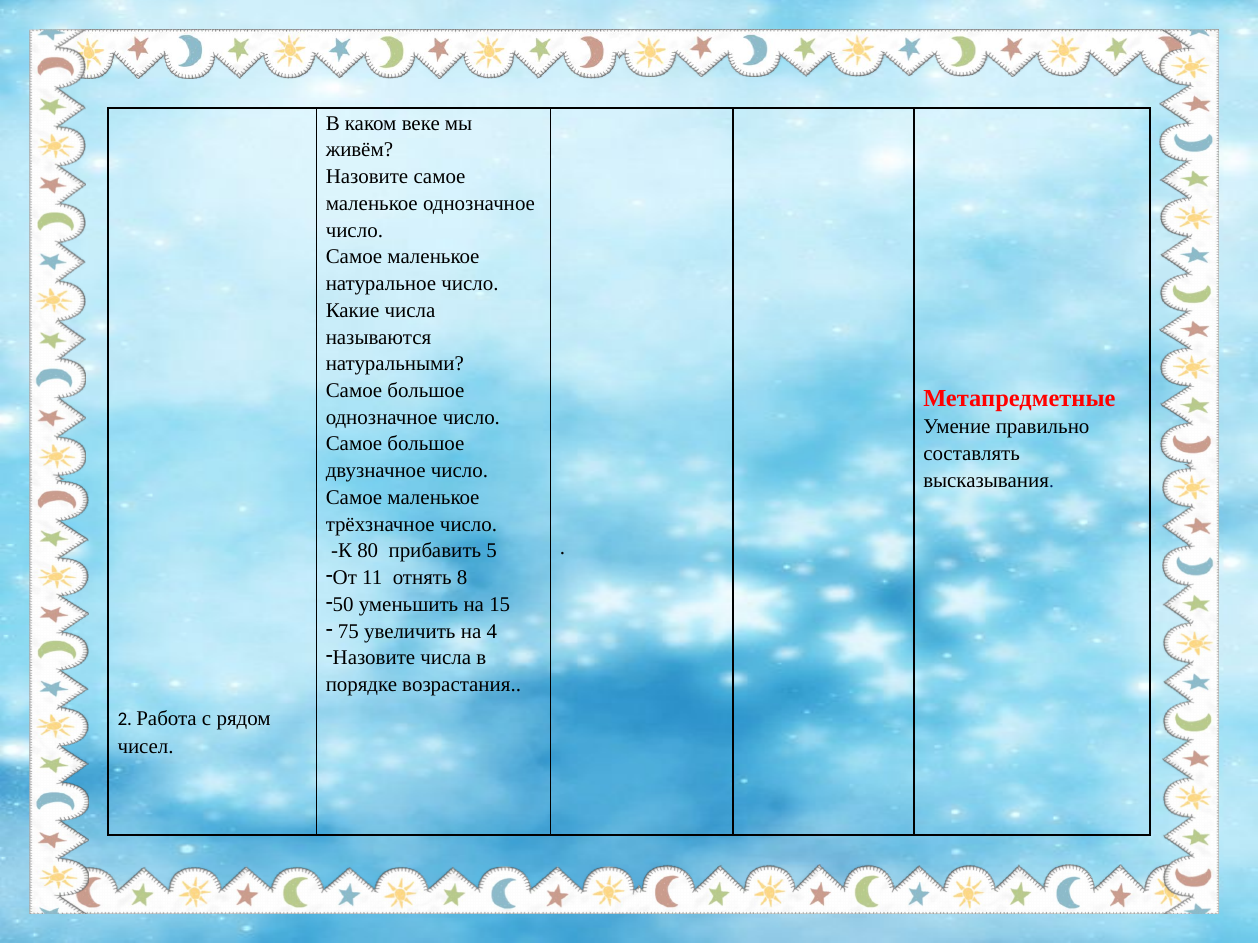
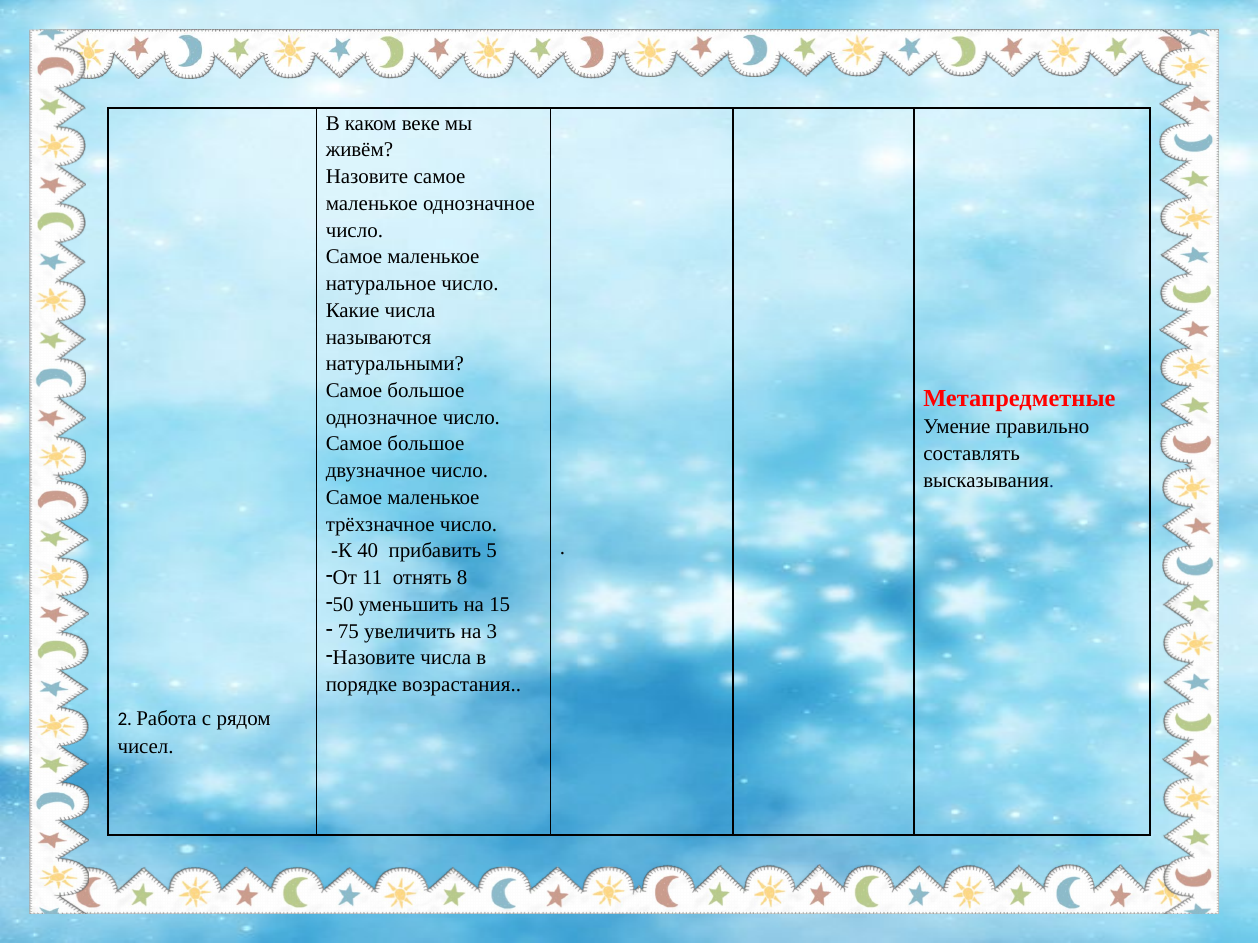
80: 80 -> 40 (368, 551)
4: 4 -> 3 (492, 631)
